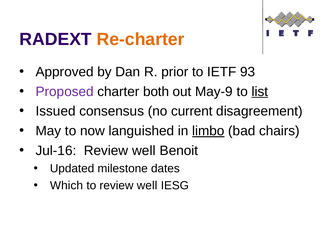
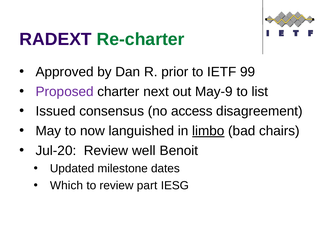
Re-charter colour: orange -> green (141, 39)
93: 93 -> 99 (248, 72)
both: both -> next (156, 91)
list underline: present -> none (260, 91)
current: current -> access (192, 111)
Jul-16: Jul-16 -> Jul-20 (56, 150)
to review well: well -> part (147, 185)
